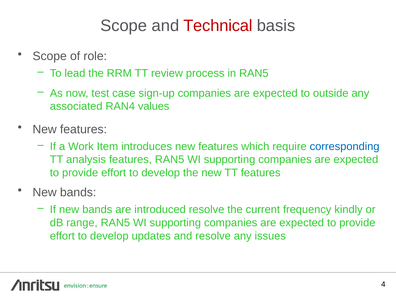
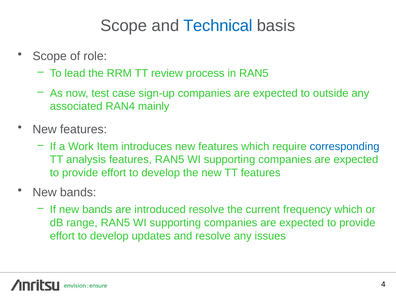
Technical colour: red -> blue (218, 26)
values: values -> mainly (154, 106)
frequency kindly: kindly -> which (349, 210)
